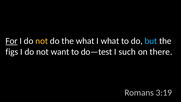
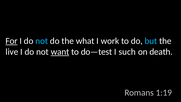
not colour: yellow -> light blue (42, 41)
I what: what -> work (110, 41)
figs: figs -> live (12, 52)
want underline: none -> present (60, 52)
there: there -> death (161, 52)
3:19: 3:19 -> 1:19 (164, 93)
